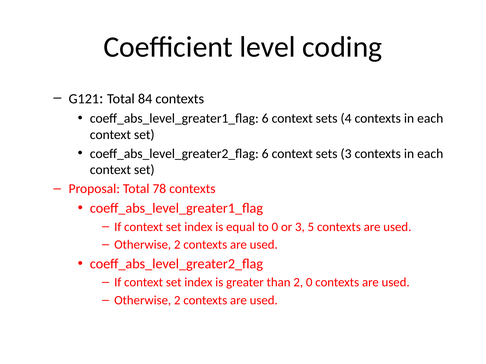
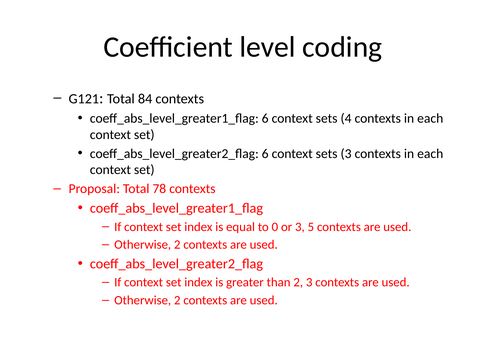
2 0: 0 -> 3 (309, 283)
